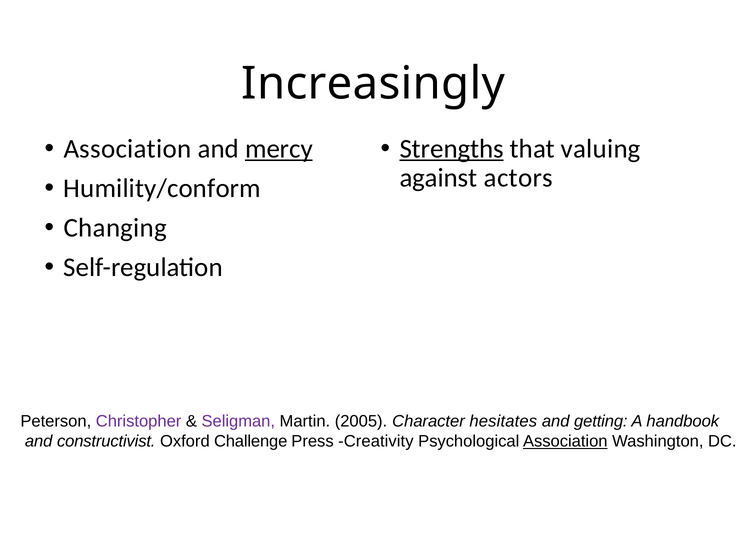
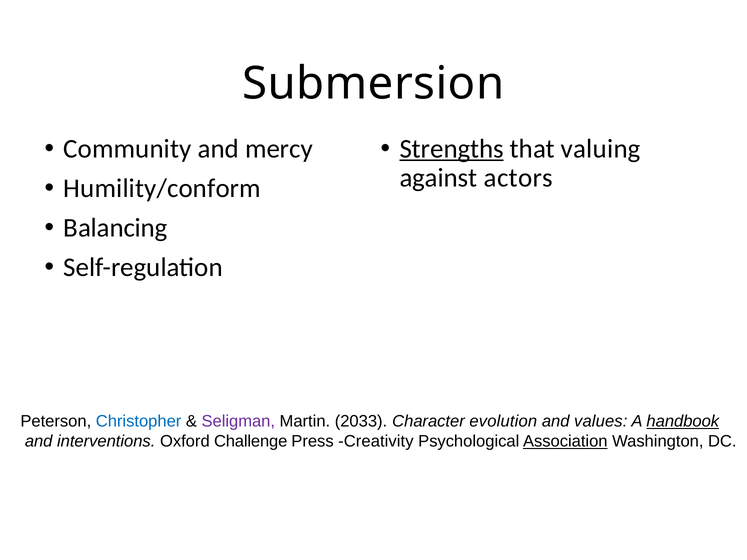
Increasingly: Increasingly -> Submersion (373, 84)
Association: Association -> Community (128, 149)
mercy underline: present -> none (279, 149)
Changing: Changing -> Balancing (116, 228)
Christopher colour: purple -> blue (139, 421)
2005: 2005 -> 2033 (361, 421)
hesitates: hesitates -> evolution (503, 421)
getting: getting -> values (601, 421)
handbook underline: none -> present (683, 421)
constructivist: constructivist -> interventions (106, 441)
